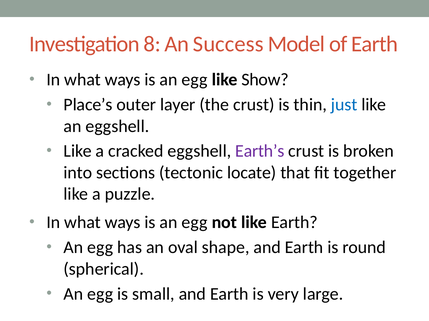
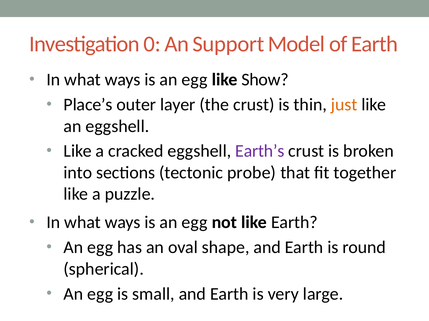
8: 8 -> 0 (152, 44)
Success: Success -> Support (228, 44)
just colour: blue -> orange (344, 105)
locate: locate -> probe (252, 173)
